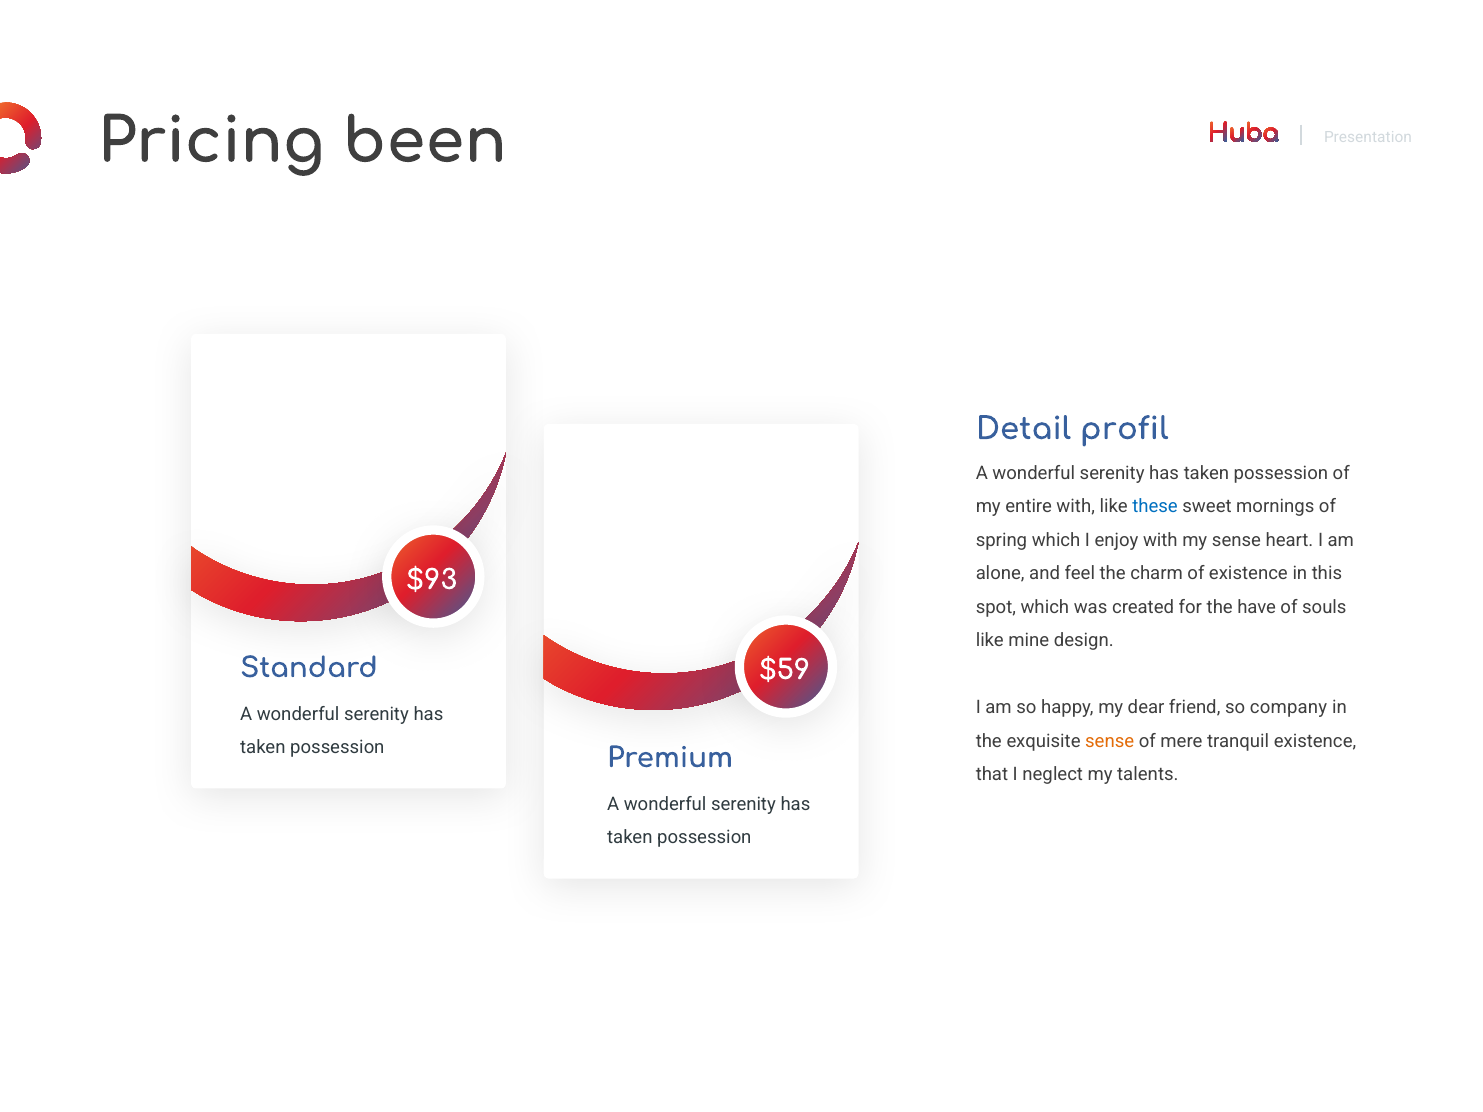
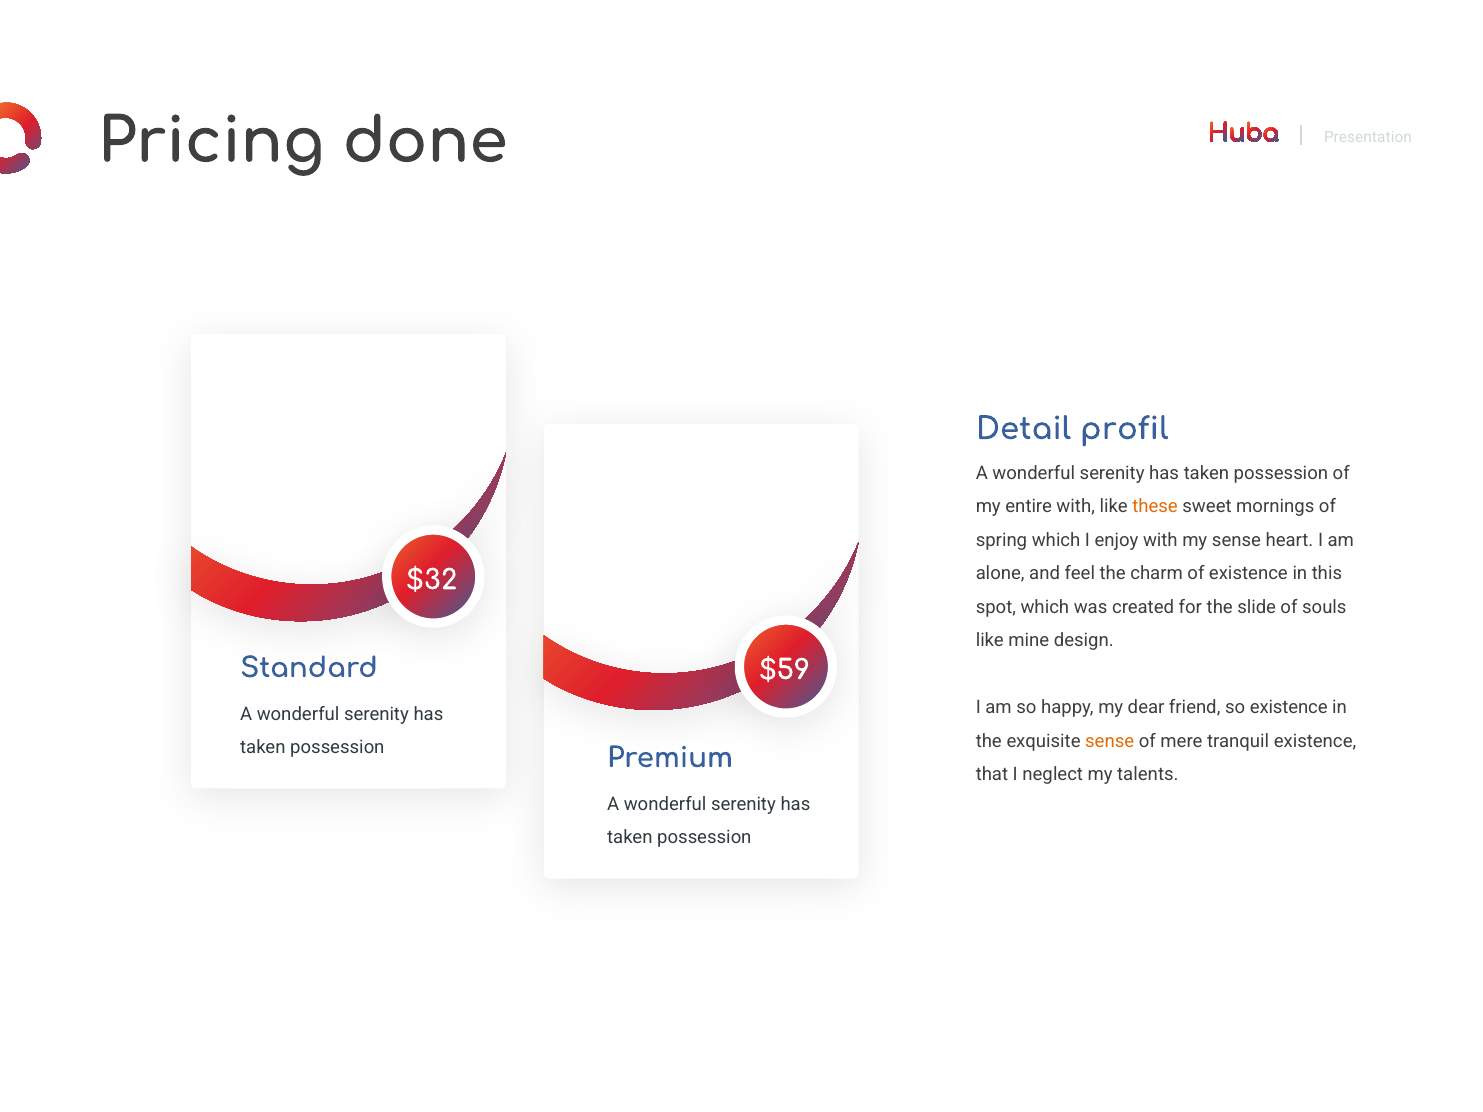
been: been -> done (425, 142)
these colour: blue -> orange (1155, 507)
$93: $93 -> $32 (432, 580)
have: have -> slide (1257, 607)
so company: company -> existence (1289, 708)
